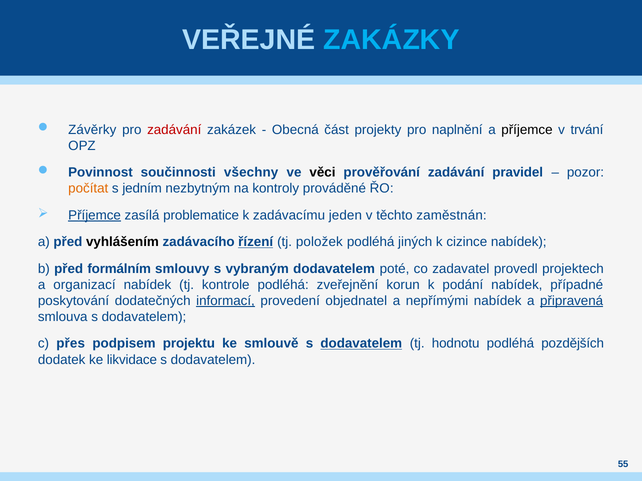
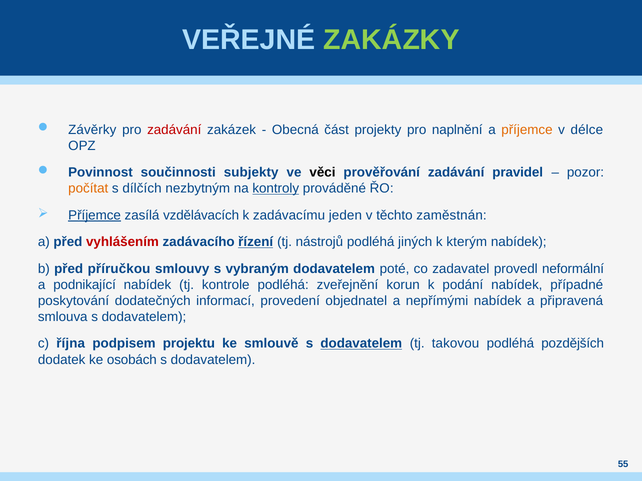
ZAKÁZKY colour: light blue -> light green (391, 40)
příjemce colour: black -> orange (527, 130)
trvání: trvání -> délce (587, 130)
všechny: všechny -> subjekty (251, 173)
jedním: jedním -> dílčích (142, 189)
kontroly underline: none -> present (276, 189)
problematice: problematice -> vzdělávacích (201, 215)
vyhlášením colour: black -> red (122, 242)
položek: položek -> nástrojů (319, 242)
cizince: cizince -> kterým (467, 242)
formálním: formálním -> příručkou (119, 269)
projektech: projektech -> neformální (573, 269)
organizací: organizací -> podnikající (85, 285)
informací underline: present -> none (226, 301)
připravená underline: present -> none (572, 301)
přes: přes -> října (71, 344)
hodnotu: hodnotu -> takovou (456, 344)
likvidace: likvidace -> osobách (132, 360)
